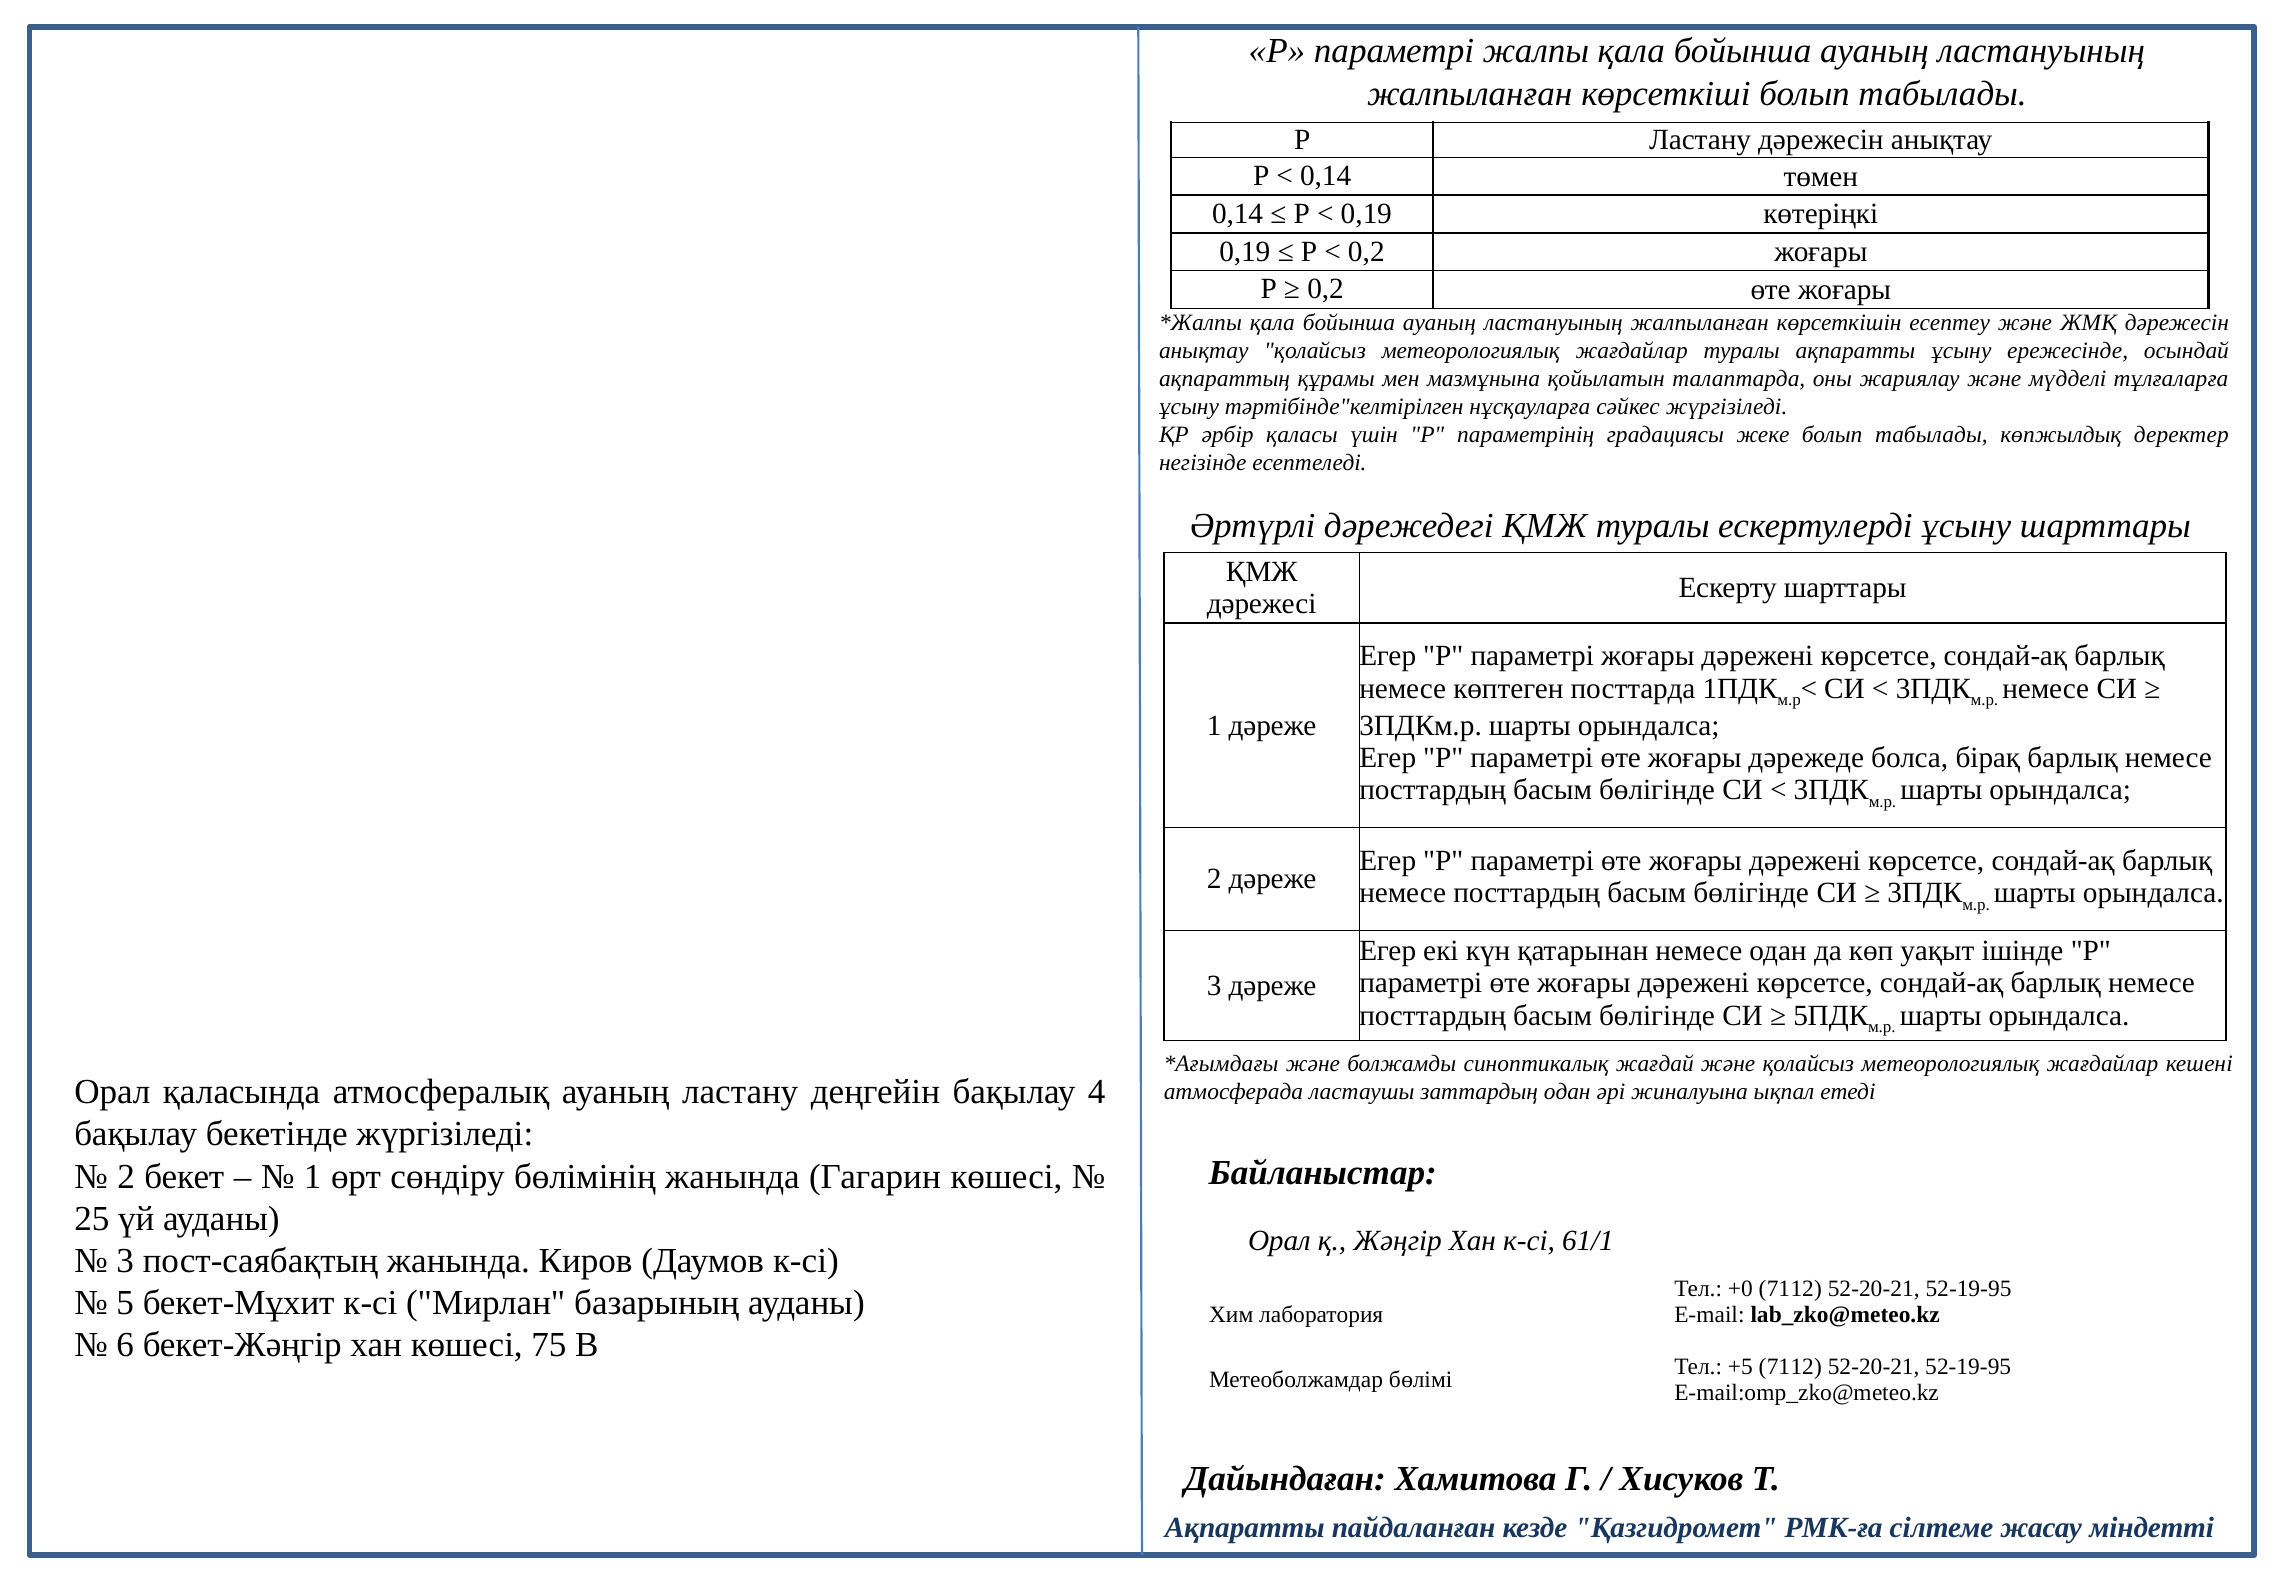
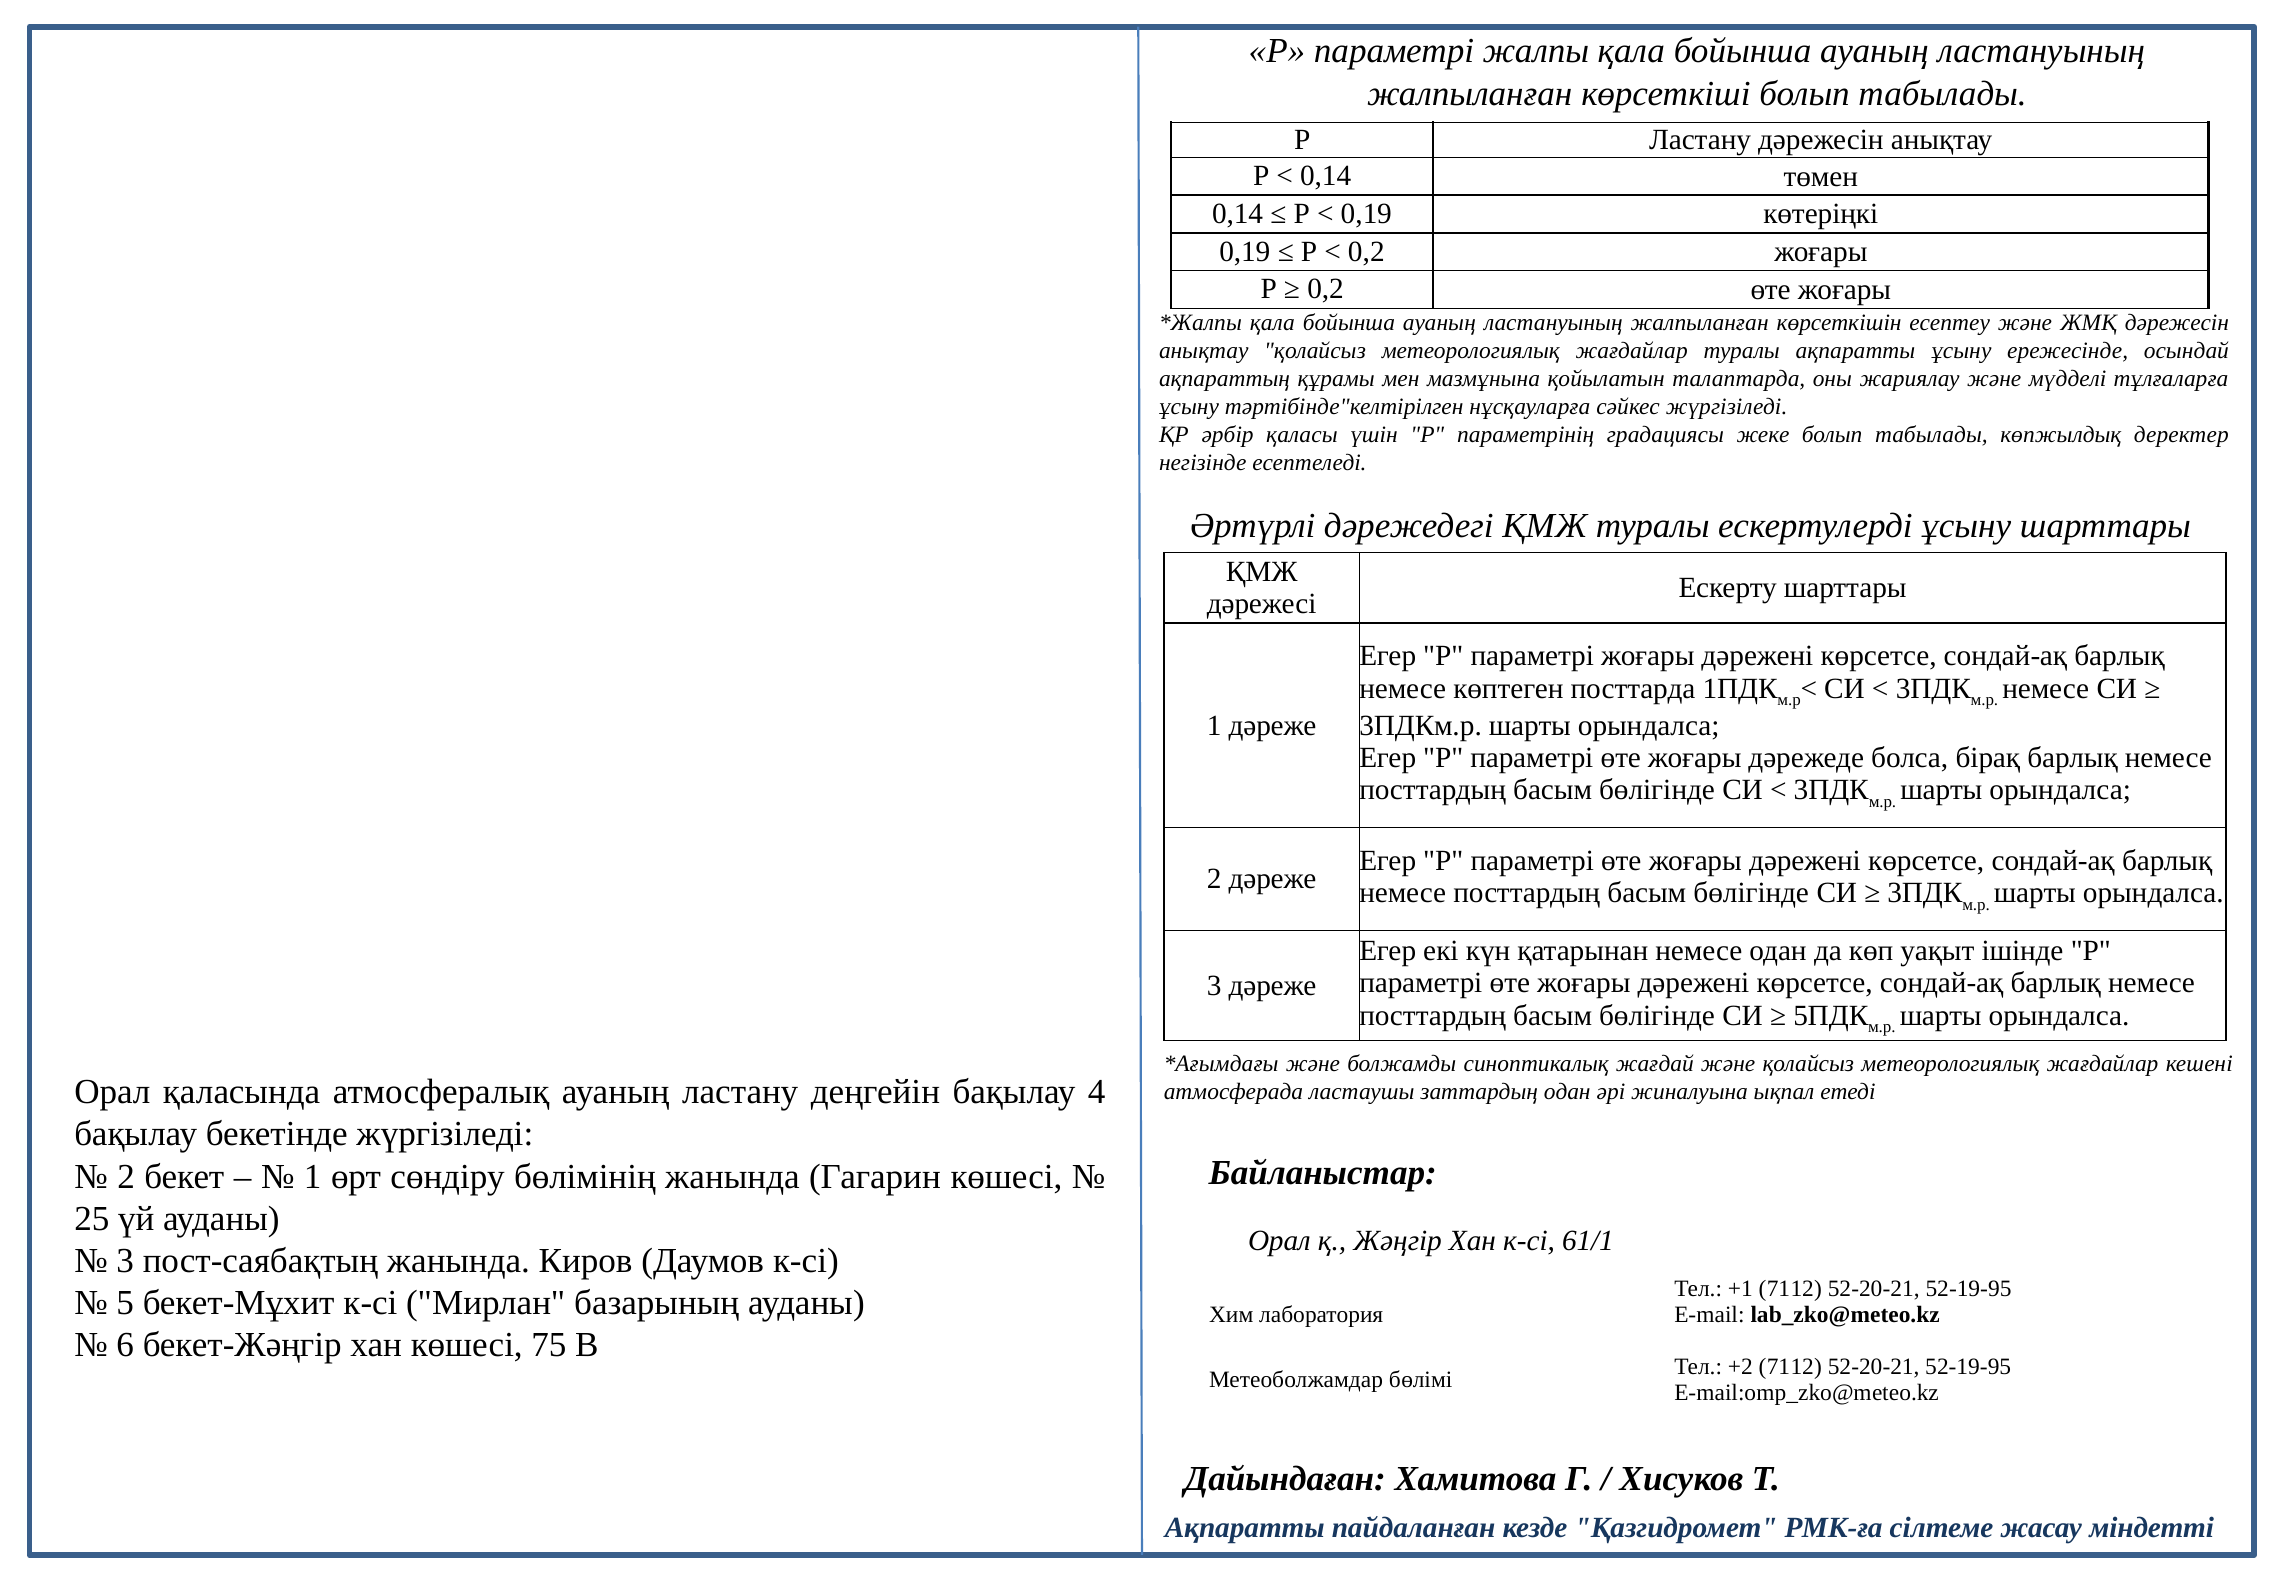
+0: +0 -> +1 (1740, 1288)
+5: +5 -> +2 (1740, 1366)
